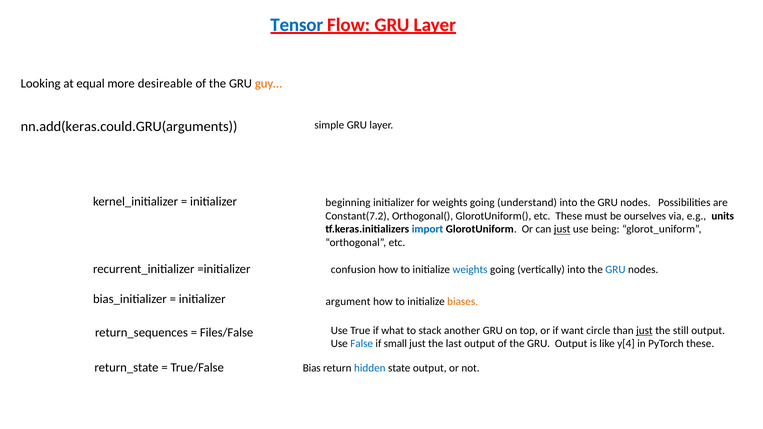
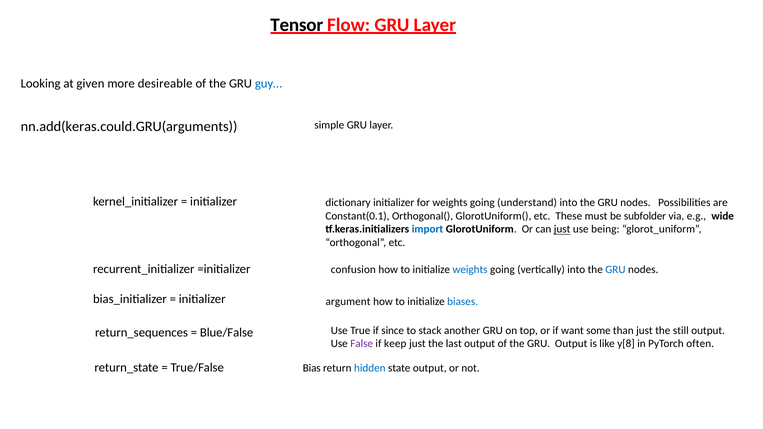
Tensor colour: blue -> black (297, 25)
equal: equal -> given (90, 83)
guy… colour: orange -> blue (268, 83)
beginning: beginning -> dictionary (348, 203)
Constant(7.2: Constant(7.2 -> Constant(0.1 (357, 216)
ourselves: ourselves -> subfolder (645, 216)
units: units -> wide (723, 216)
biases colour: orange -> blue (463, 302)
Files/False: Files/False -> Blue/False (227, 333)
what: what -> since (393, 331)
circle: circle -> some (598, 331)
just underline: present -> none (644, 331)
False colour: blue -> purple (362, 344)
small: small -> keep (395, 344)
y[4: y[4 -> y[8 (626, 344)
PyTorch these: these -> often (700, 344)
